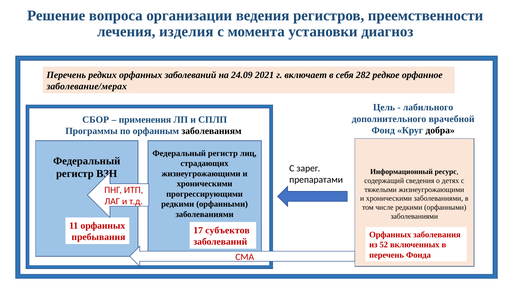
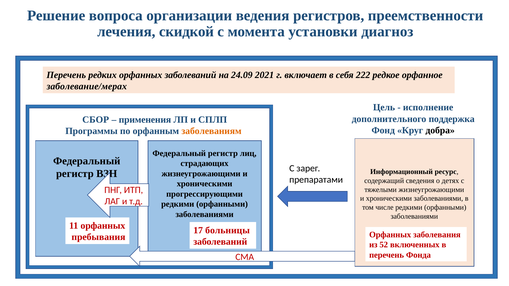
изделия: изделия -> скидкой (186, 32)
282: 282 -> 222 (363, 75)
лабильного: лабильного -> исполнение (428, 108)
врачебной: врачебной -> поддержка (452, 119)
заболеваниям colour: black -> orange (211, 131)
субъектов: субъектов -> больницы (228, 231)
